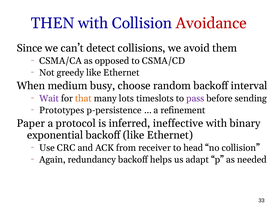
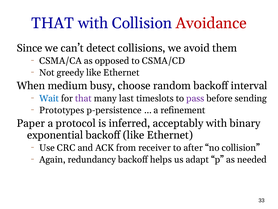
THEN: THEN -> THAT (53, 23)
Wait colour: purple -> blue (49, 98)
that colour: orange -> purple (83, 98)
lots: lots -> last (126, 98)
ineffective: ineffective -> acceptably (178, 123)
head: head -> after (193, 147)
